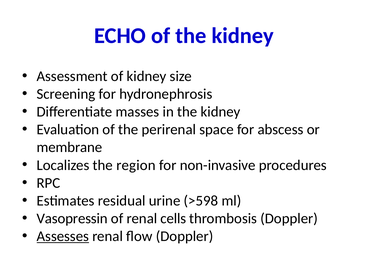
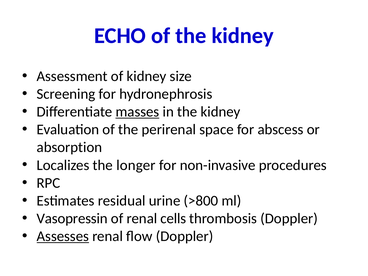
masses underline: none -> present (137, 112)
membrane: membrane -> absorption (69, 147)
region: region -> longer (136, 165)
>598: >598 -> >800 (201, 201)
